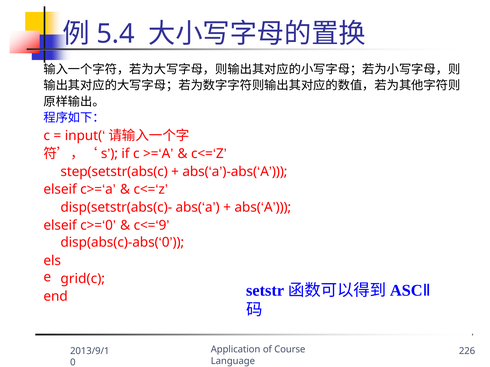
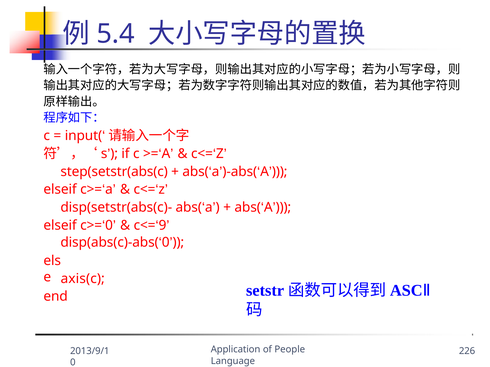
grid(c: grid(c -> axis(c (83, 279)
Course: Course -> People (290, 350)
